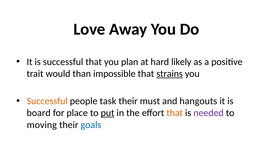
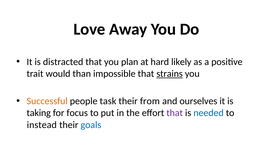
is successful: successful -> distracted (63, 62)
must: must -> from (150, 102)
hangouts: hangouts -> ourselves (198, 102)
board: board -> taking (39, 113)
place: place -> focus (77, 113)
put underline: present -> none (108, 113)
that colour: orange -> purple (175, 113)
needed colour: purple -> blue (209, 113)
moving: moving -> instead (42, 125)
